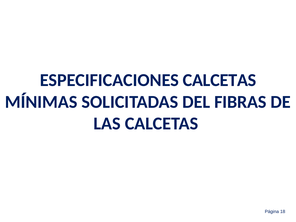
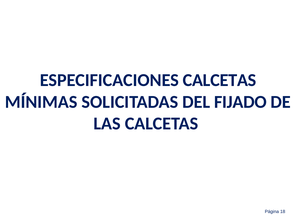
FIBRAS: FIBRAS -> FIJADO (240, 102)
